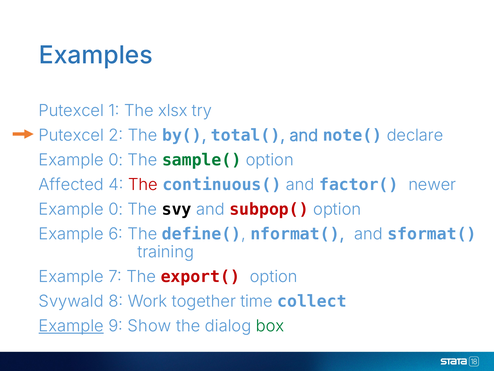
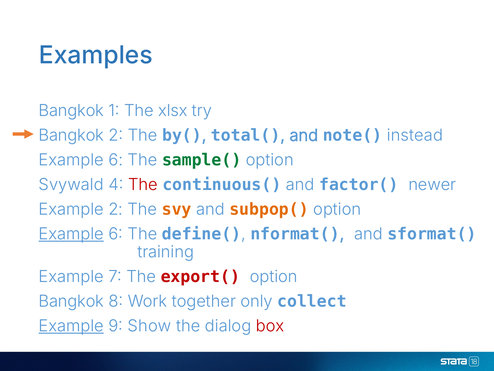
Putexcel: Putexcel -> Bangkok (71, 111)
Putexcel: Putexcel -> Bangkok (71, 135)
declare: declare -> instead (415, 135)
0: 0 -> 6 (116, 160)
Affected: Affected -> Svywald (71, 185)
0: 0 -> 2 (116, 209)
svy colour: black -> orange (177, 209)
subpop( colour: red -> orange (269, 209)
Example underline: none -> present (71, 234)
Svywald: Svywald -> Bangkok (71, 301)
time: time -> only (257, 301)
box colour: green -> red (270, 326)
